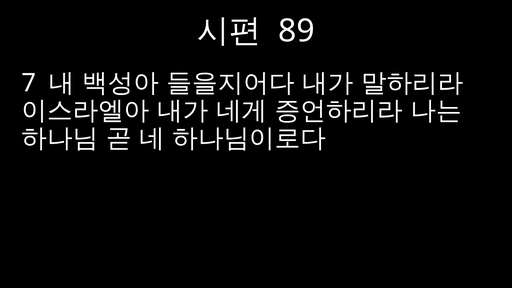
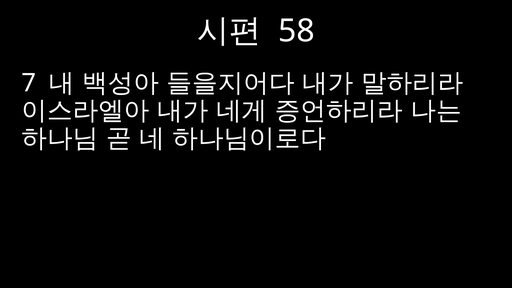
89: 89 -> 58 (297, 31)
